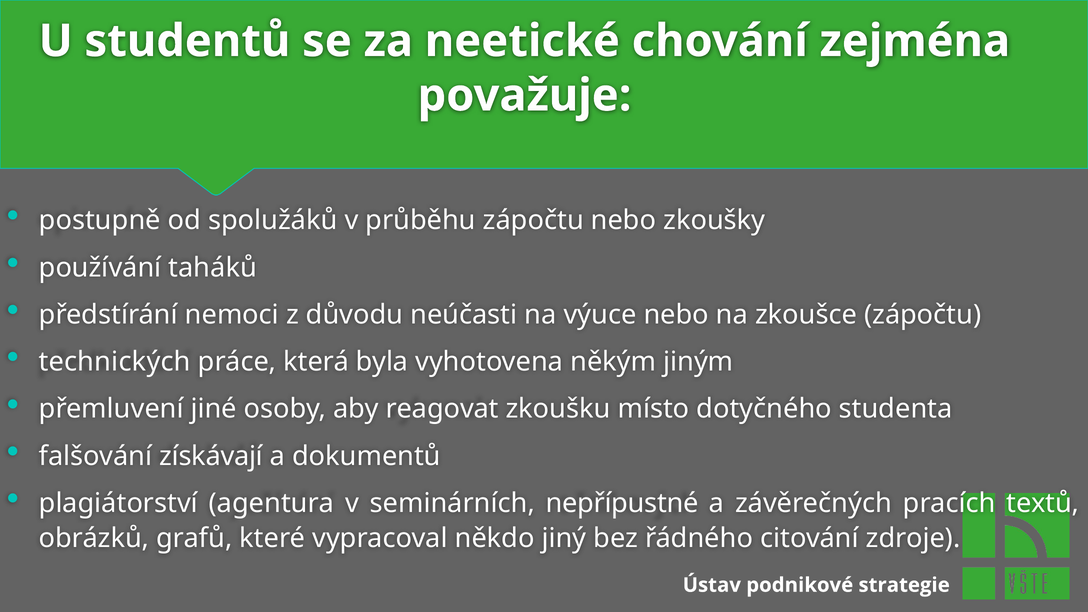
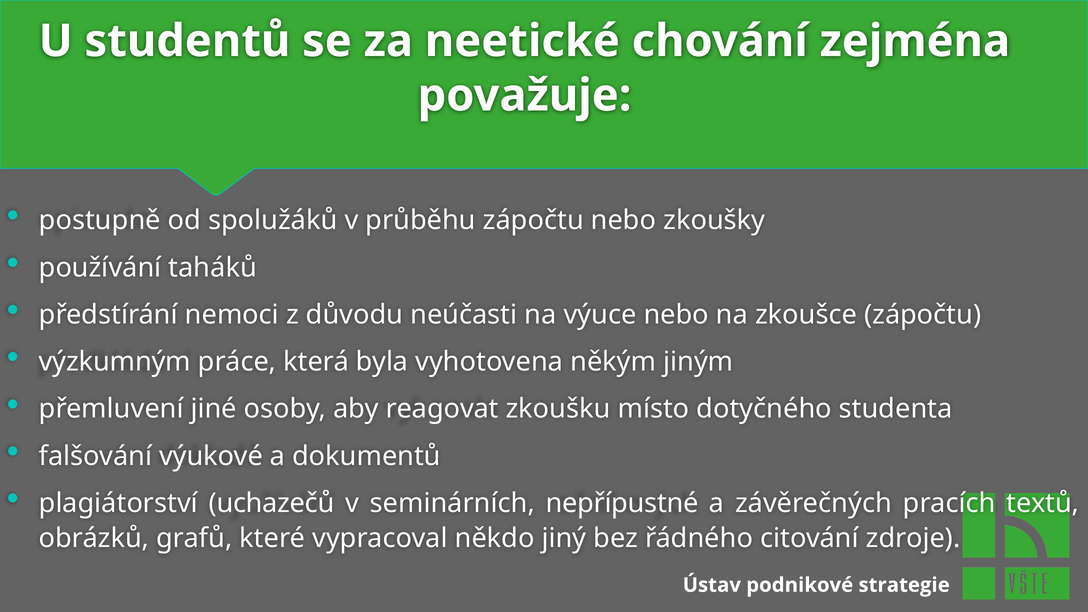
technických: technických -> výzkumným (115, 362)
získávají: získávají -> výukové (211, 456)
agentura: agentura -> uchazečů (272, 503)
